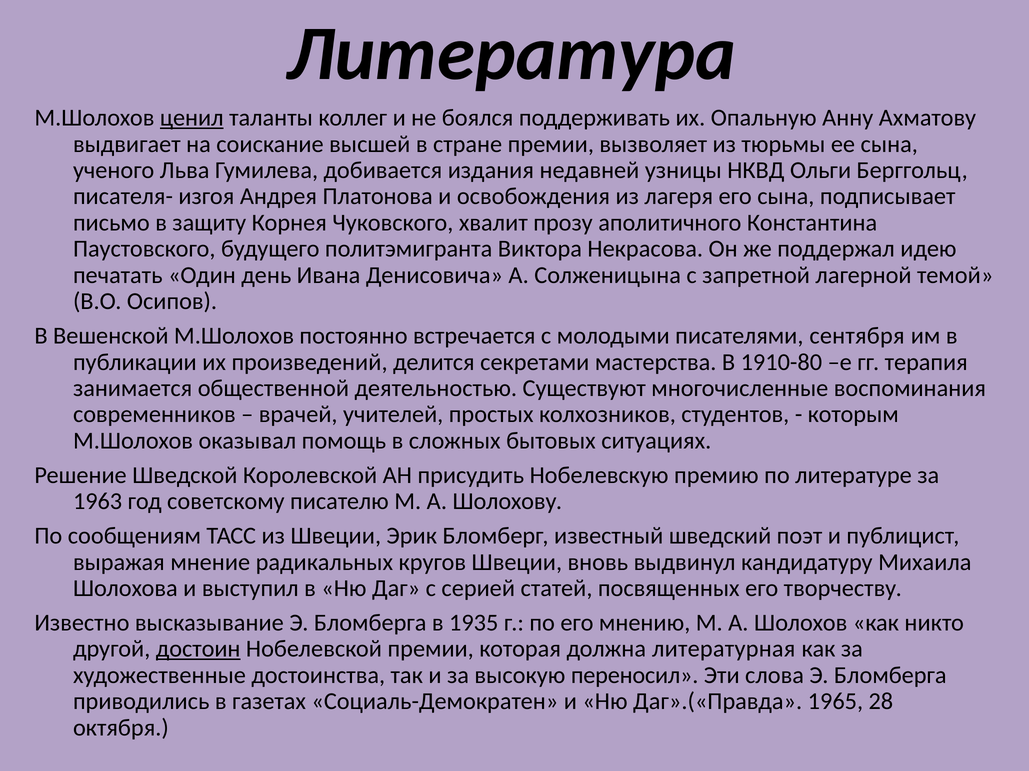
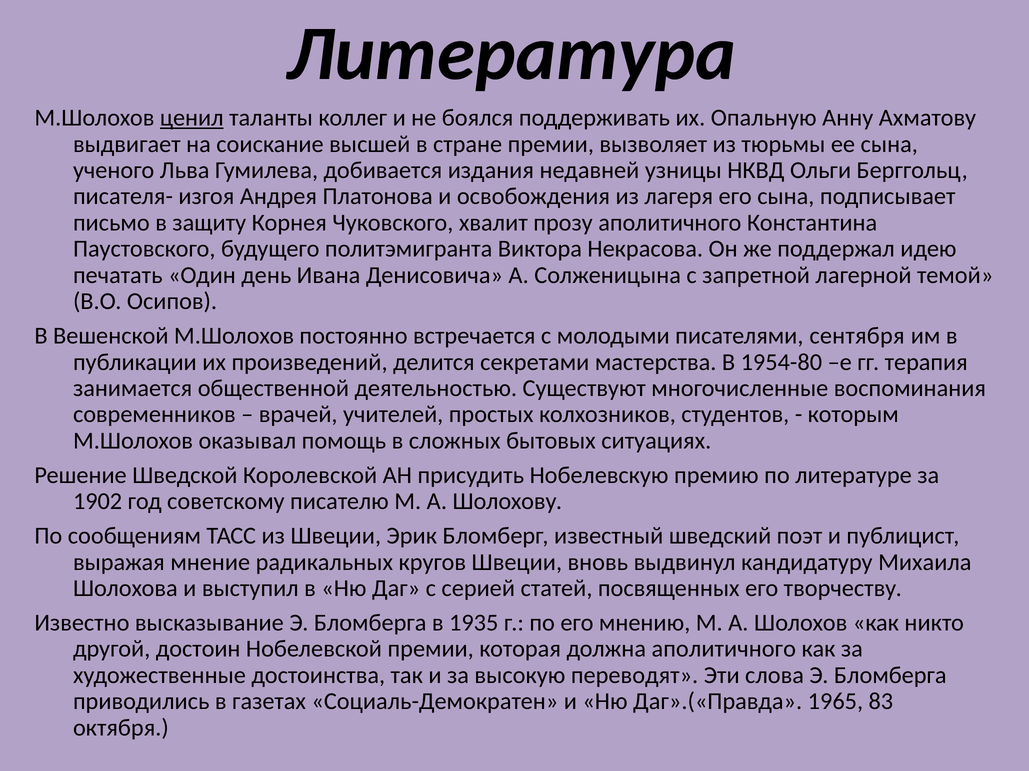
1910-80: 1910-80 -> 1954-80 (781, 362)
1963: 1963 -> 1902 (98, 502)
достоин underline: present -> none (198, 650)
должна литературная: литературная -> аполитичного (724, 650)
переносил: переносил -> переводят (635, 676)
28: 28 -> 83 (881, 702)
